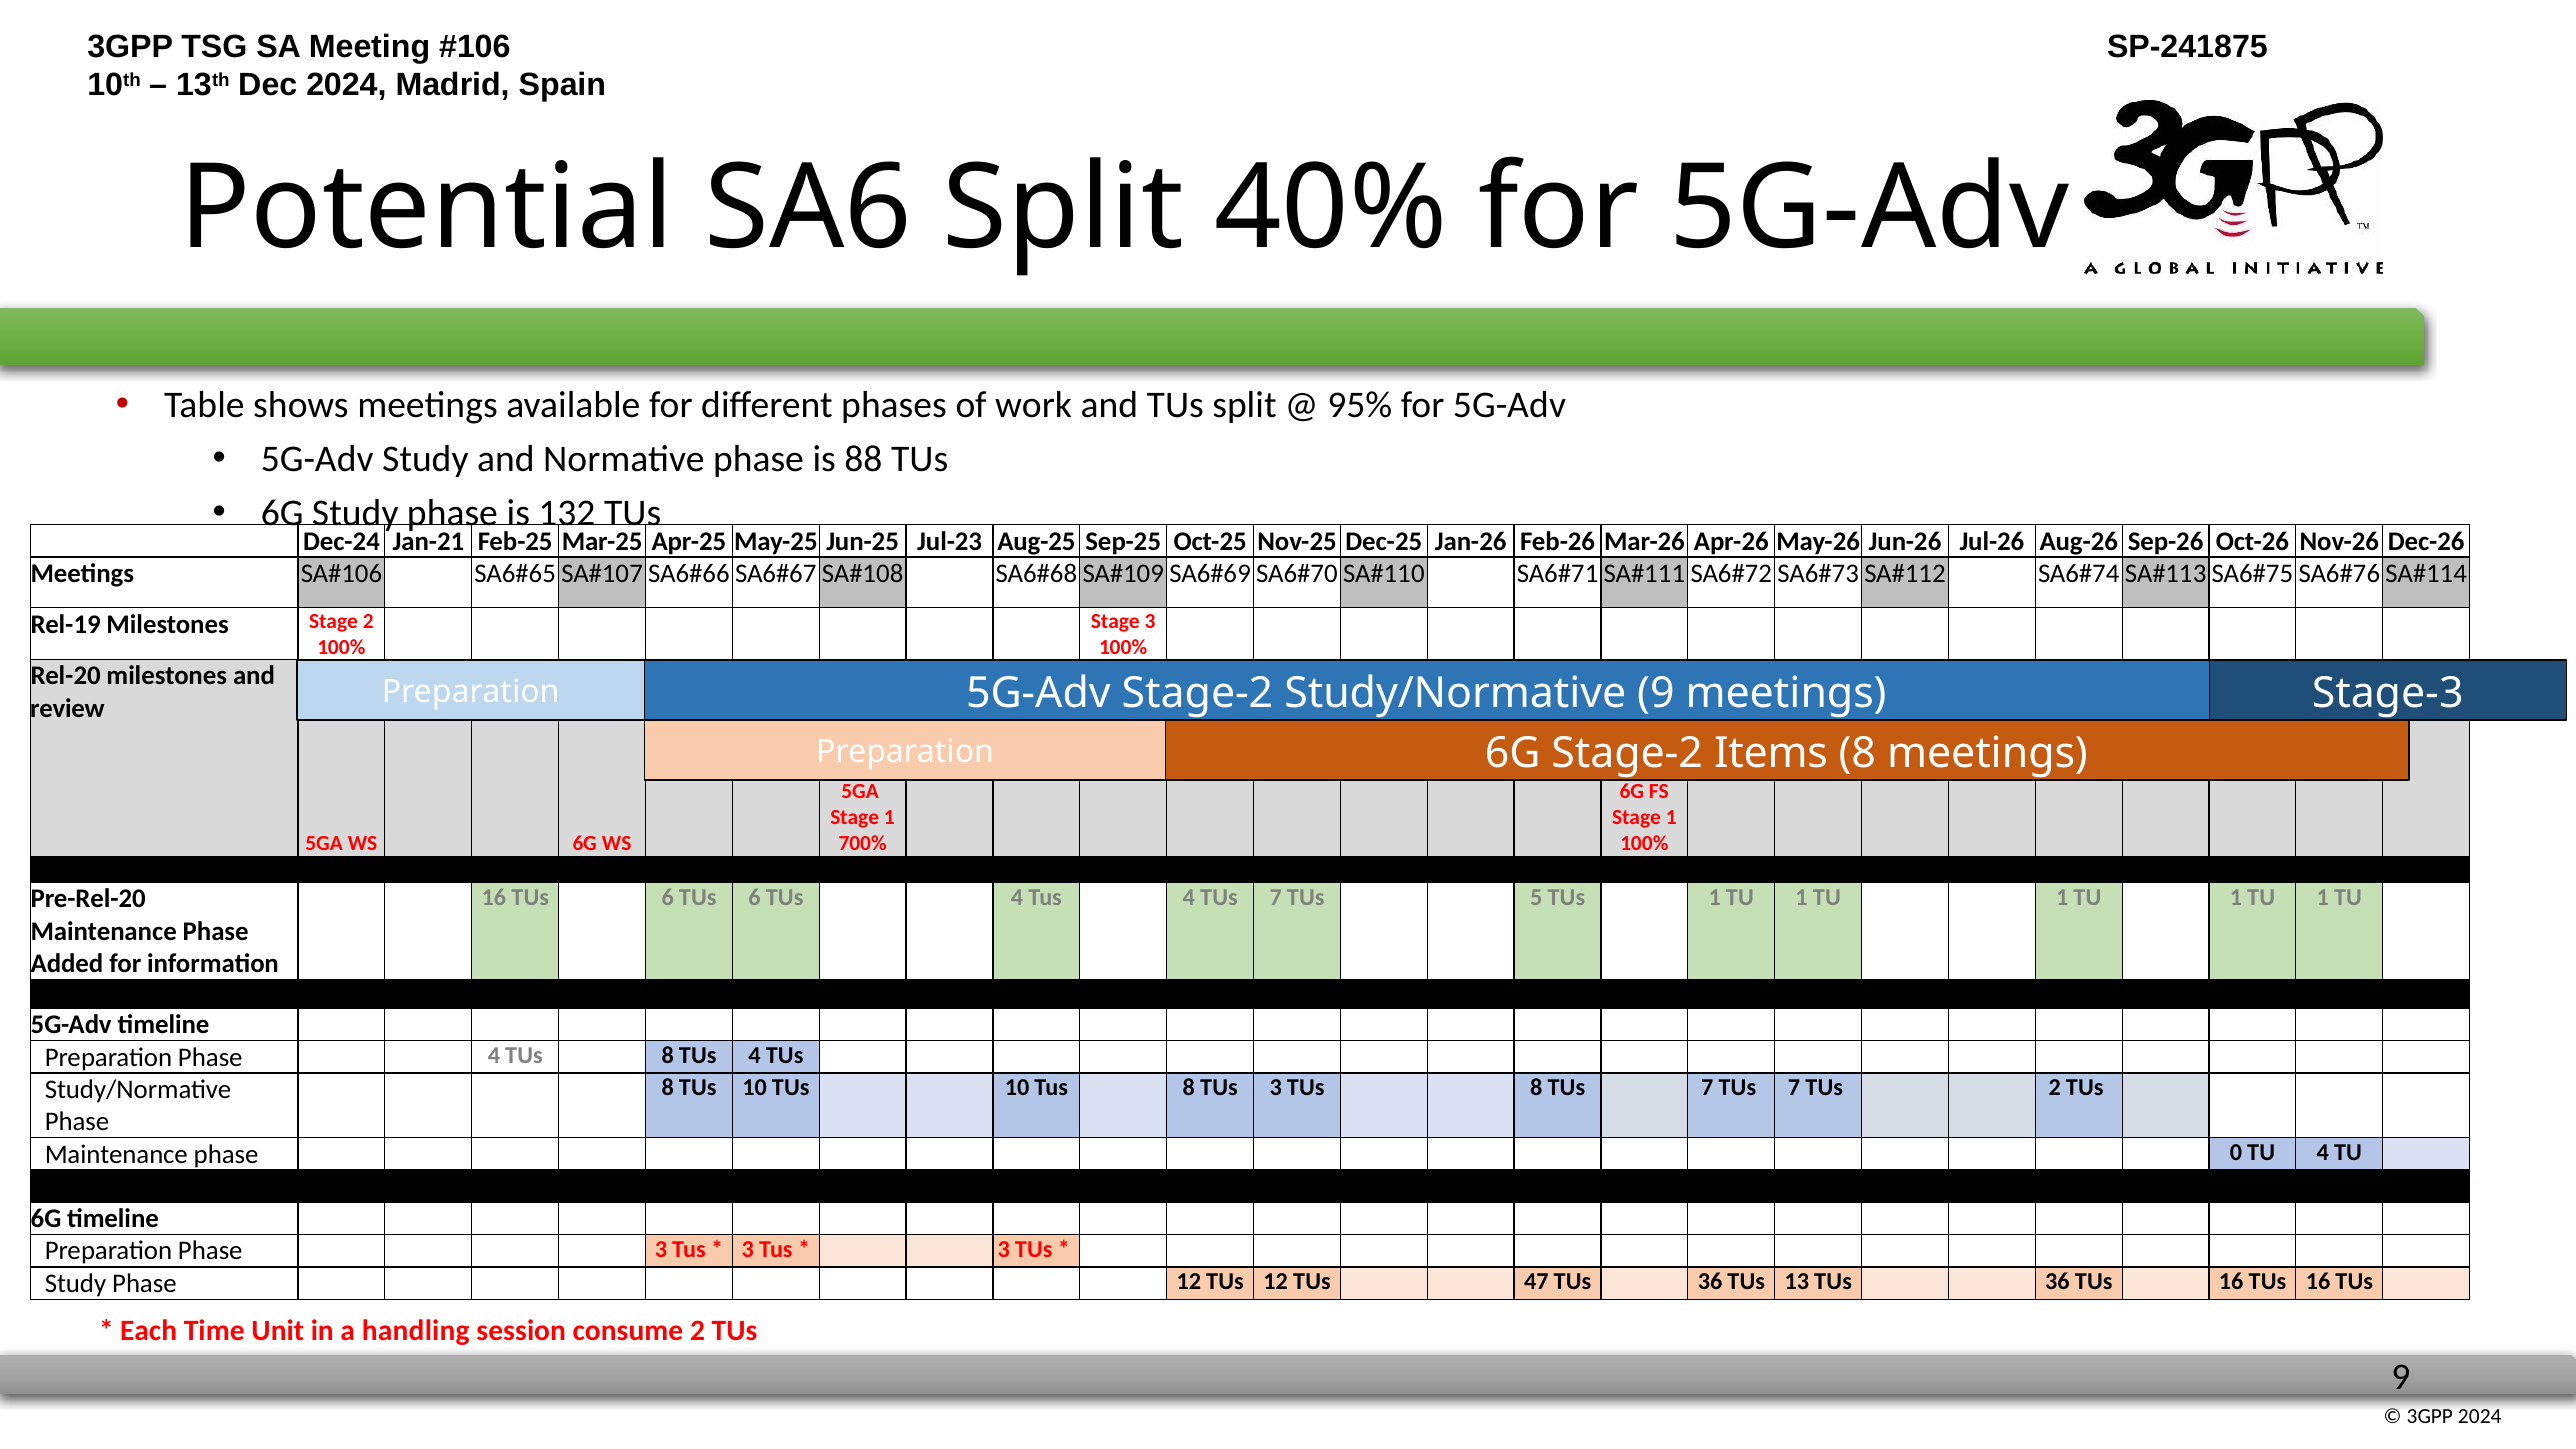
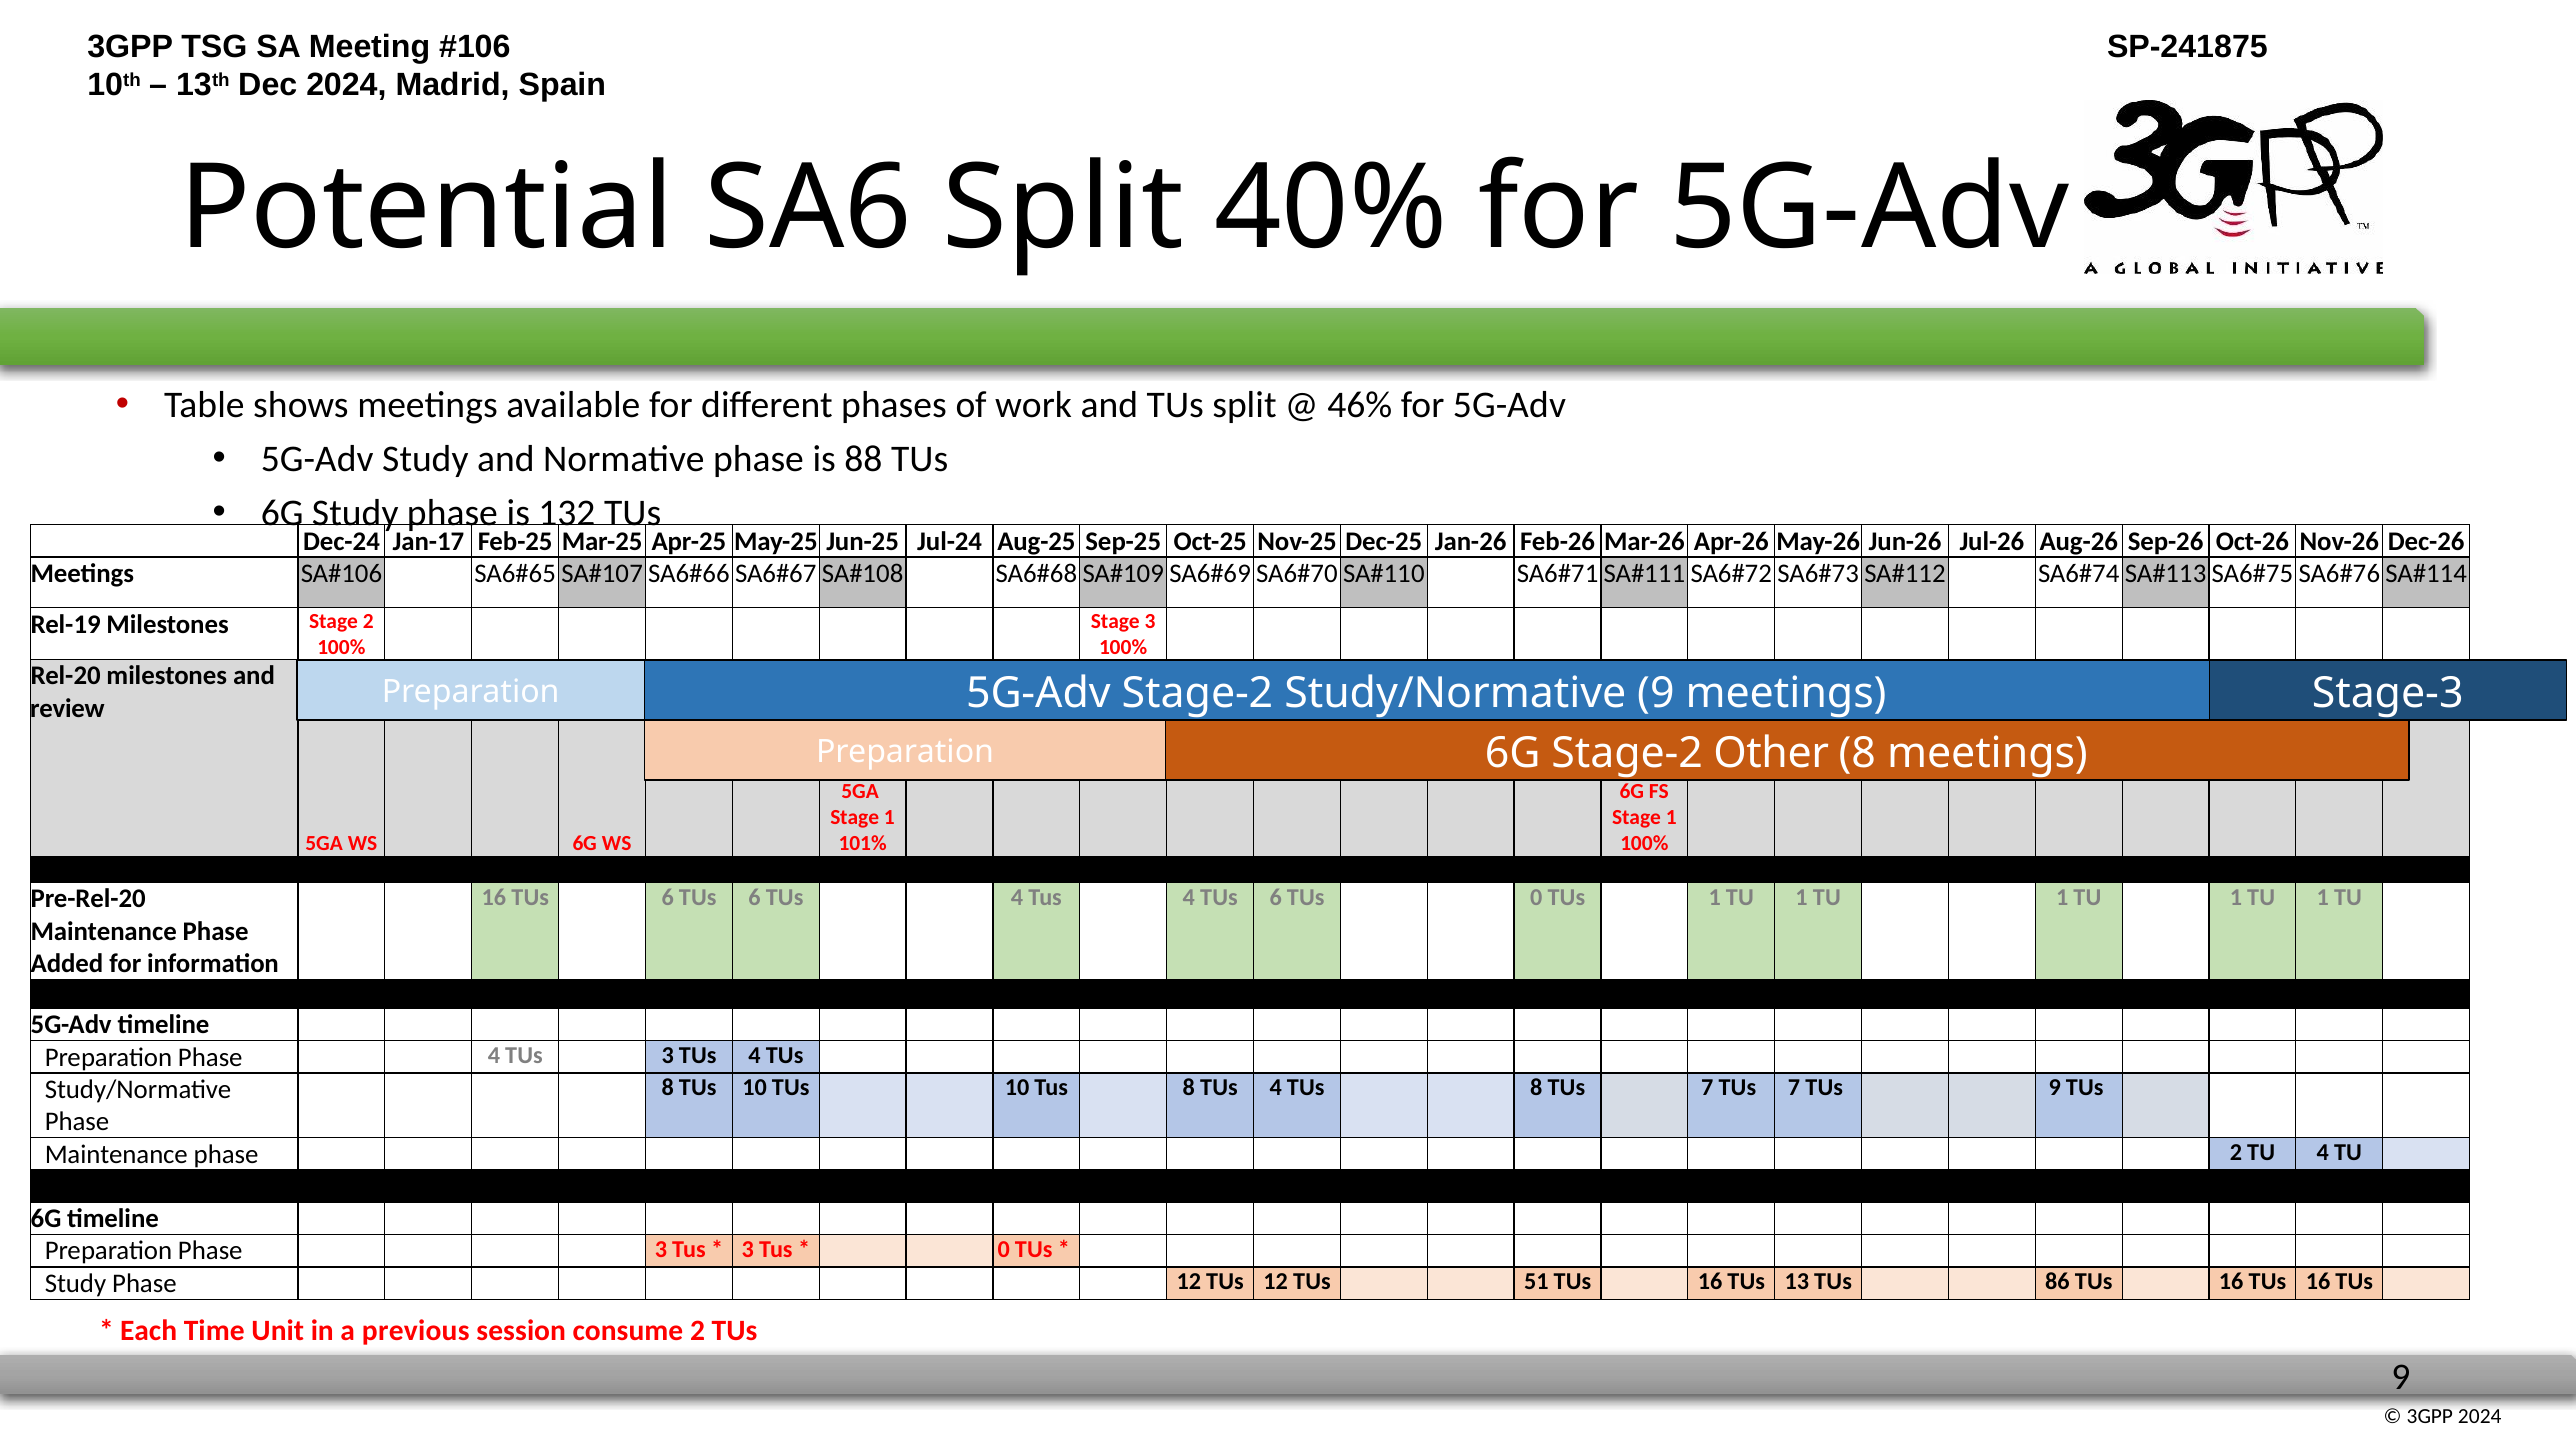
95%: 95% -> 46% (1360, 405)
Jan-21: Jan-21 -> Jan-17 (428, 541)
Jul-23: Jul-23 -> Jul-24 (950, 541)
Items: Items -> Other (1771, 753)
700%: 700% -> 101% (863, 844)
4 TUs 7: 7 -> 6 (1276, 897)
TUs 5: 5 -> 0 (1536, 897)
4 TUs 8: 8 -> 3 (668, 1056)
8 TUs 3: 3 -> 4 (1276, 1088)
TUs 2: 2 -> 9 (2055, 1088)
phase 0: 0 -> 2 (2236, 1153)
3: 3 -> 0 (1004, 1249)
47: 47 -> 51 (1536, 1282)
36: 36 -> 16 (1710, 1282)
13 TUs 36: 36 -> 86 (2057, 1282)
handling: handling -> previous (416, 1331)
